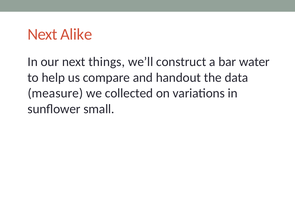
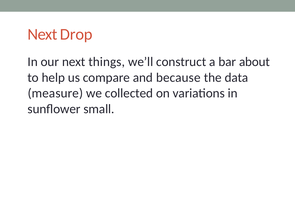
Alike: Alike -> Drop (76, 34)
water: water -> about (254, 62)
handout: handout -> because (178, 78)
